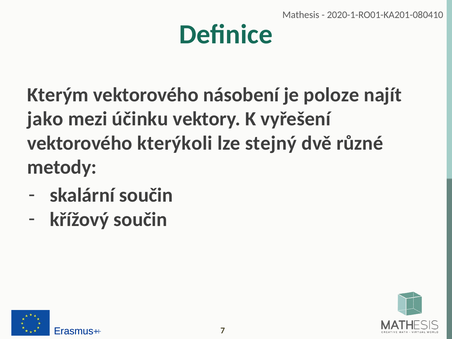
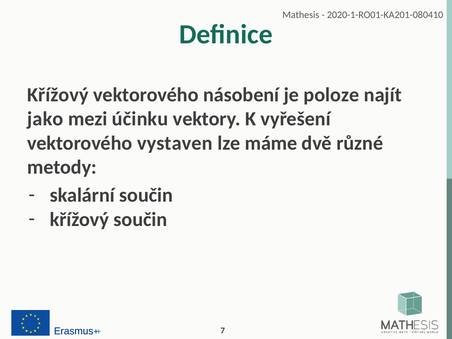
Kterým: Kterým -> Křížový (58, 95)
kterýkoli: kterýkoli -> vystaven (175, 143)
stejný: stejný -> máme (271, 143)
